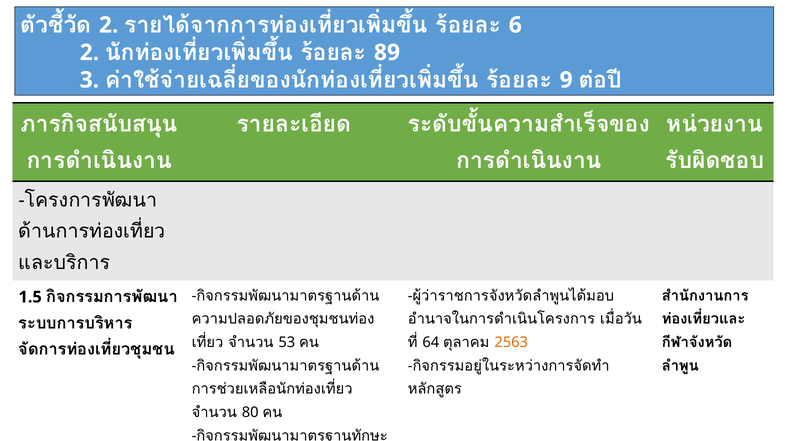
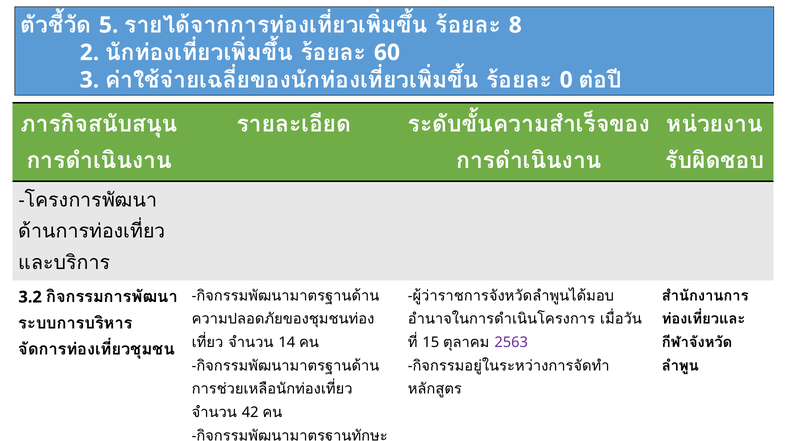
2: 2 -> 5 (109, 25)
6: 6 -> 8 (515, 25)
89: 89 -> 60 (387, 53)
9: 9 -> 0 (566, 80)
1.5: 1.5 -> 3.2 (30, 297)
53: 53 -> 14 (287, 343)
64: 64 -> 15 (431, 343)
2563 colour: orange -> purple (511, 343)
80: 80 -> 42 (250, 413)
